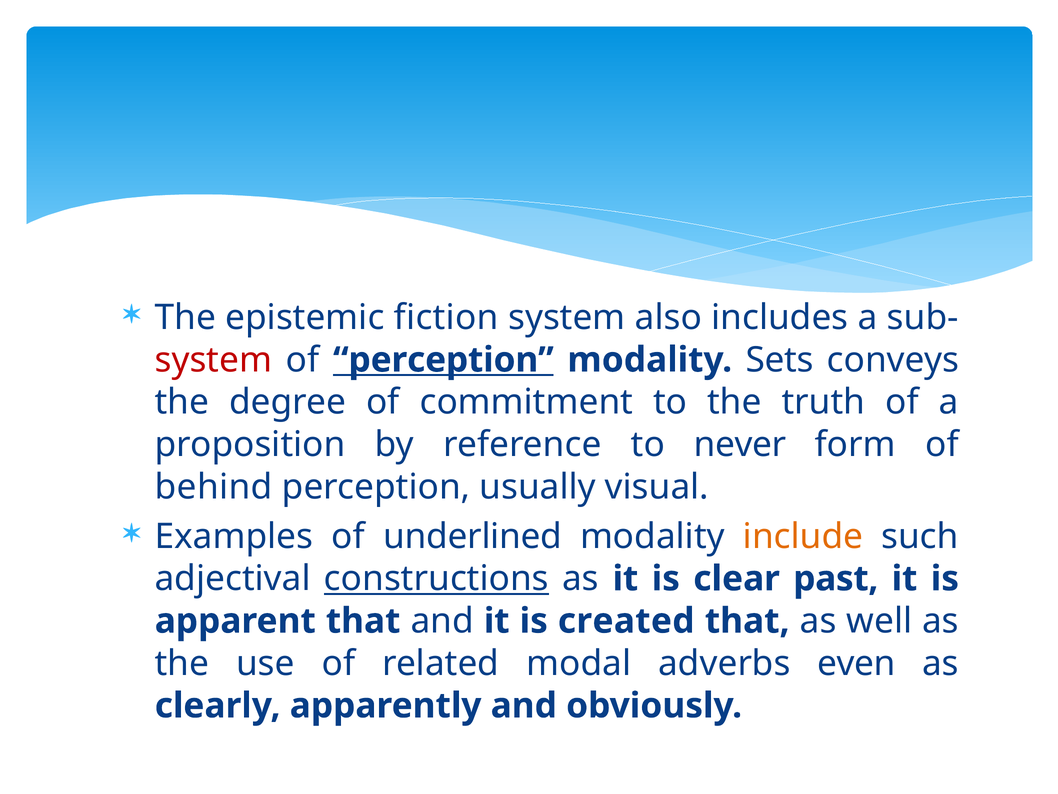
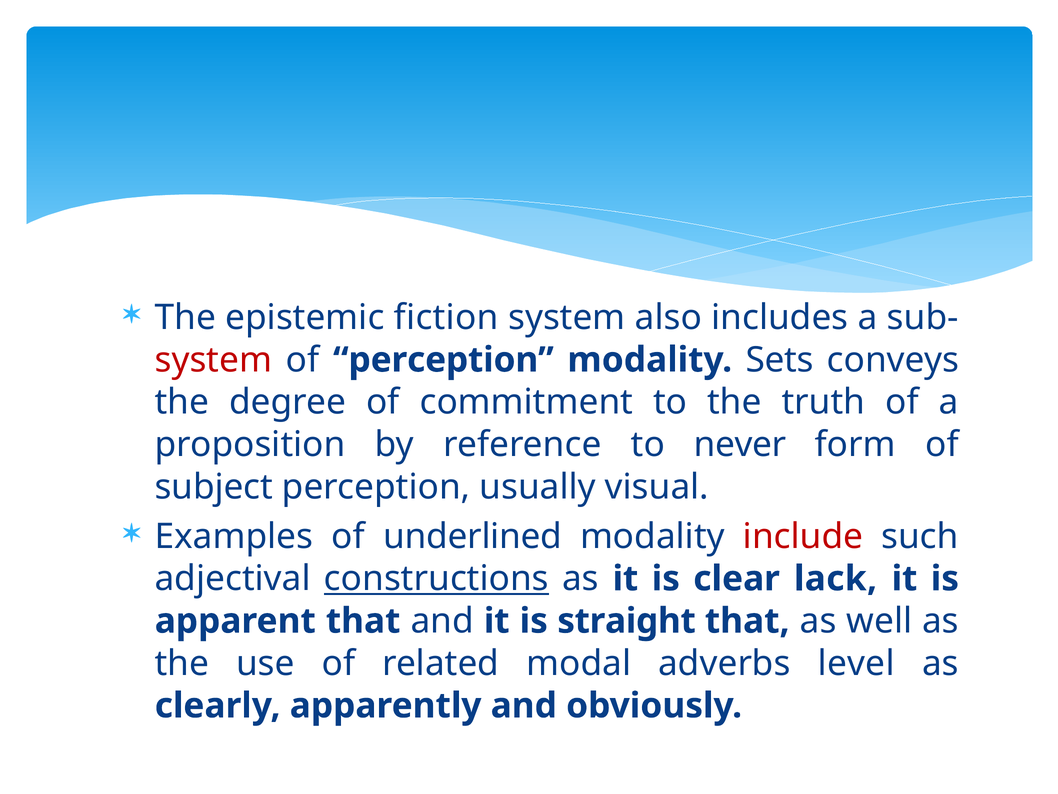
perception underline: present -> none (443, 360)
behind: behind -> subject (214, 487)
include colour: orange -> red (803, 536)
past: past -> lack (835, 578)
created: created -> straight (627, 621)
even: even -> level (856, 663)
